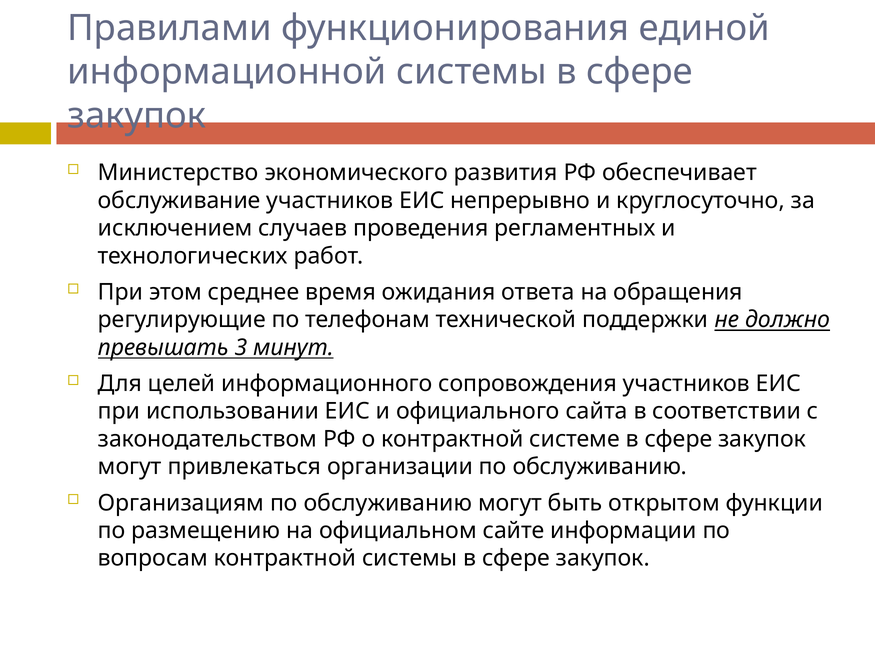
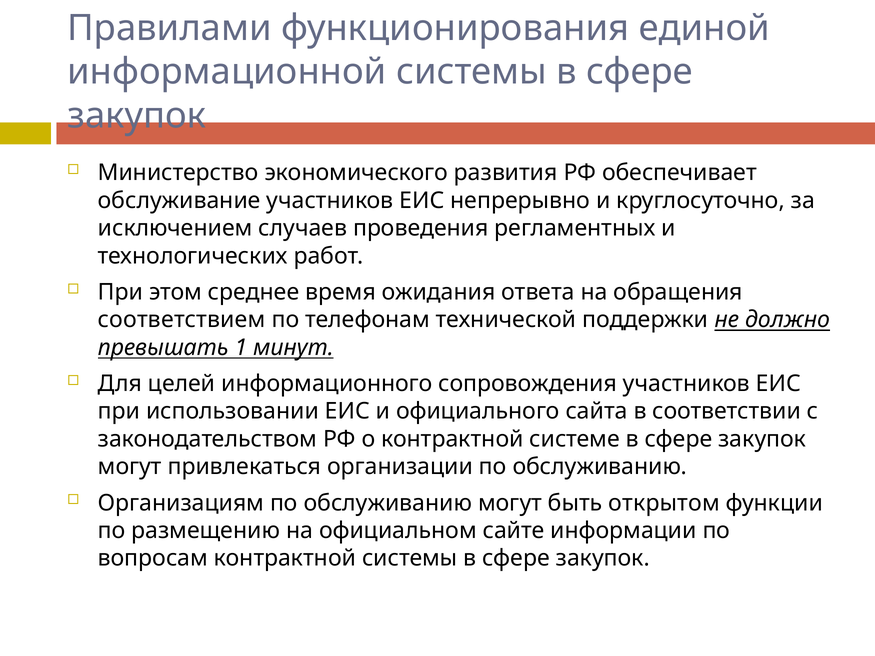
регулирующие: регулирующие -> соответствием (182, 320)
3: 3 -> 1 (241, 348)
